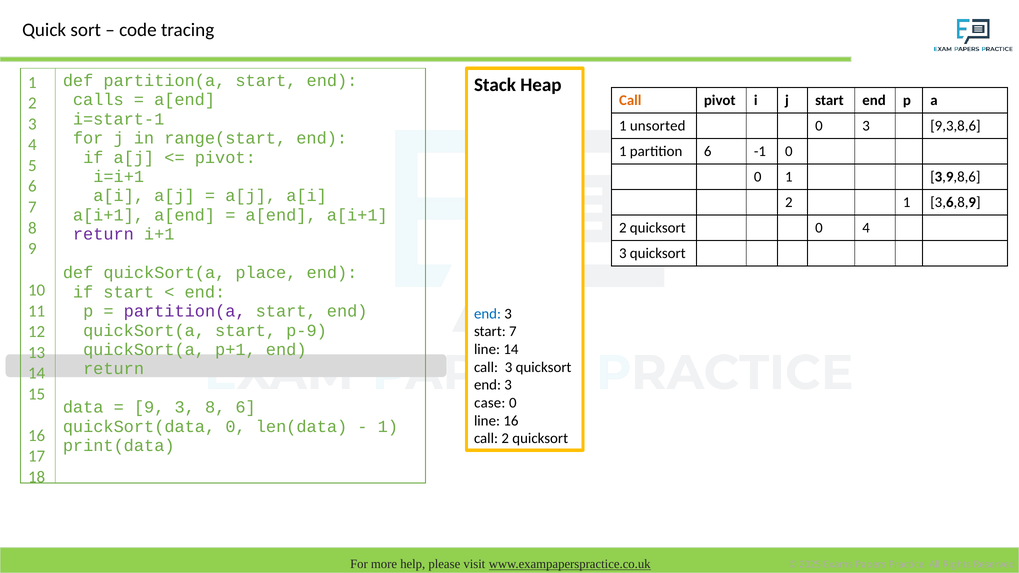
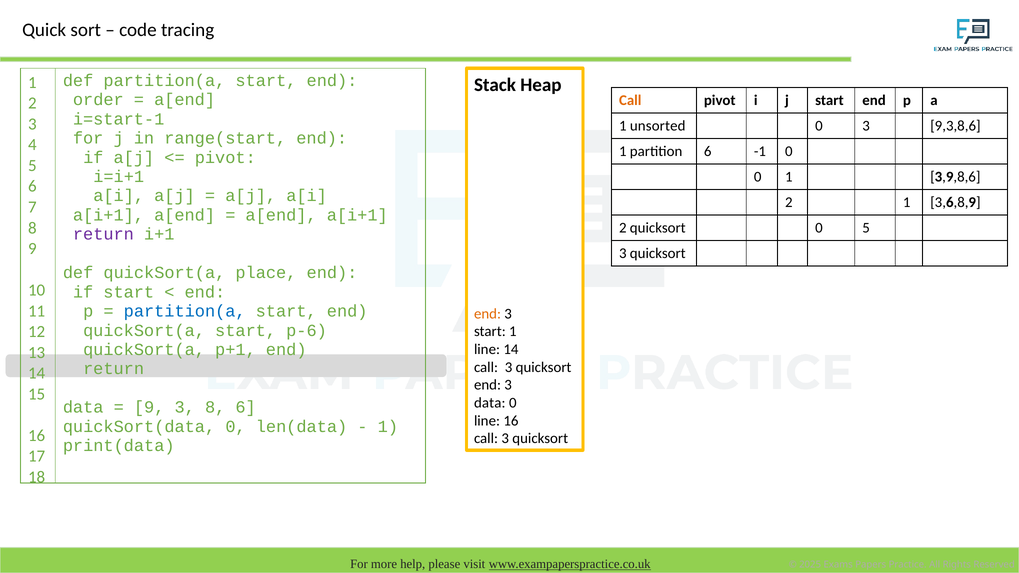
calls: calls -> order (98, 100)
0 4: 4 -> 5 (866, 228)
partition(a colour: purple -> blue (185, 311)
end colour: blue -> orange (487, 314)
p-9: p-9 -> p-6 (307, 331)
start 7: 7 -> 1 (513, 332)
case: case -> data (490, 403)
2: 2 -> 3 (505, 439)
